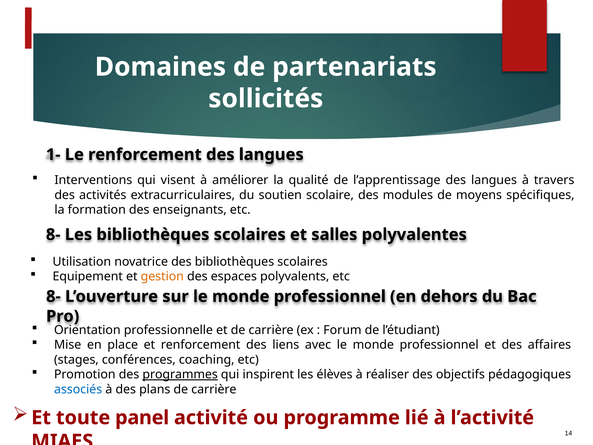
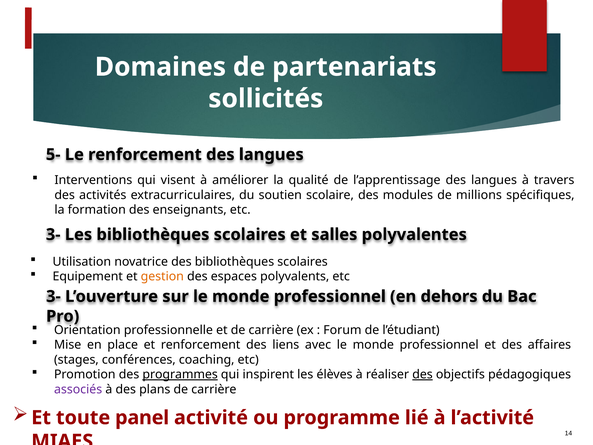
1-: 1- -> 5- (53, 154)
moyens: moyens -> millions (479, 195)
8-: 8- -> 3- (53, 234)
8-: 8- -> 3- (53, 296)
des underline: none -> present (422, 374)
associés colour: blue -> purple (78, 389)
